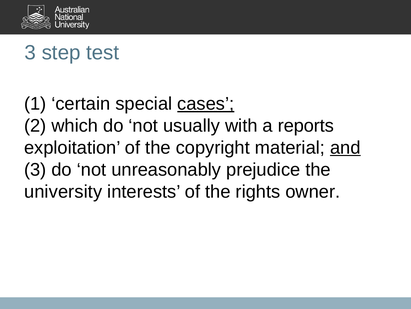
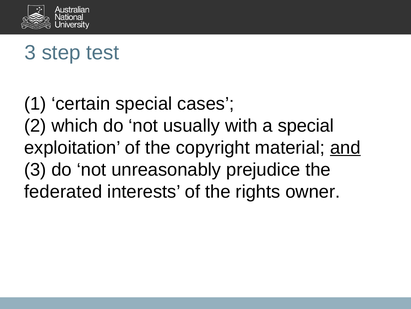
cases underline: present -> none (206, 104)
a reports: reports -> special (306, 125)
university: university -> federated (63, 191)
